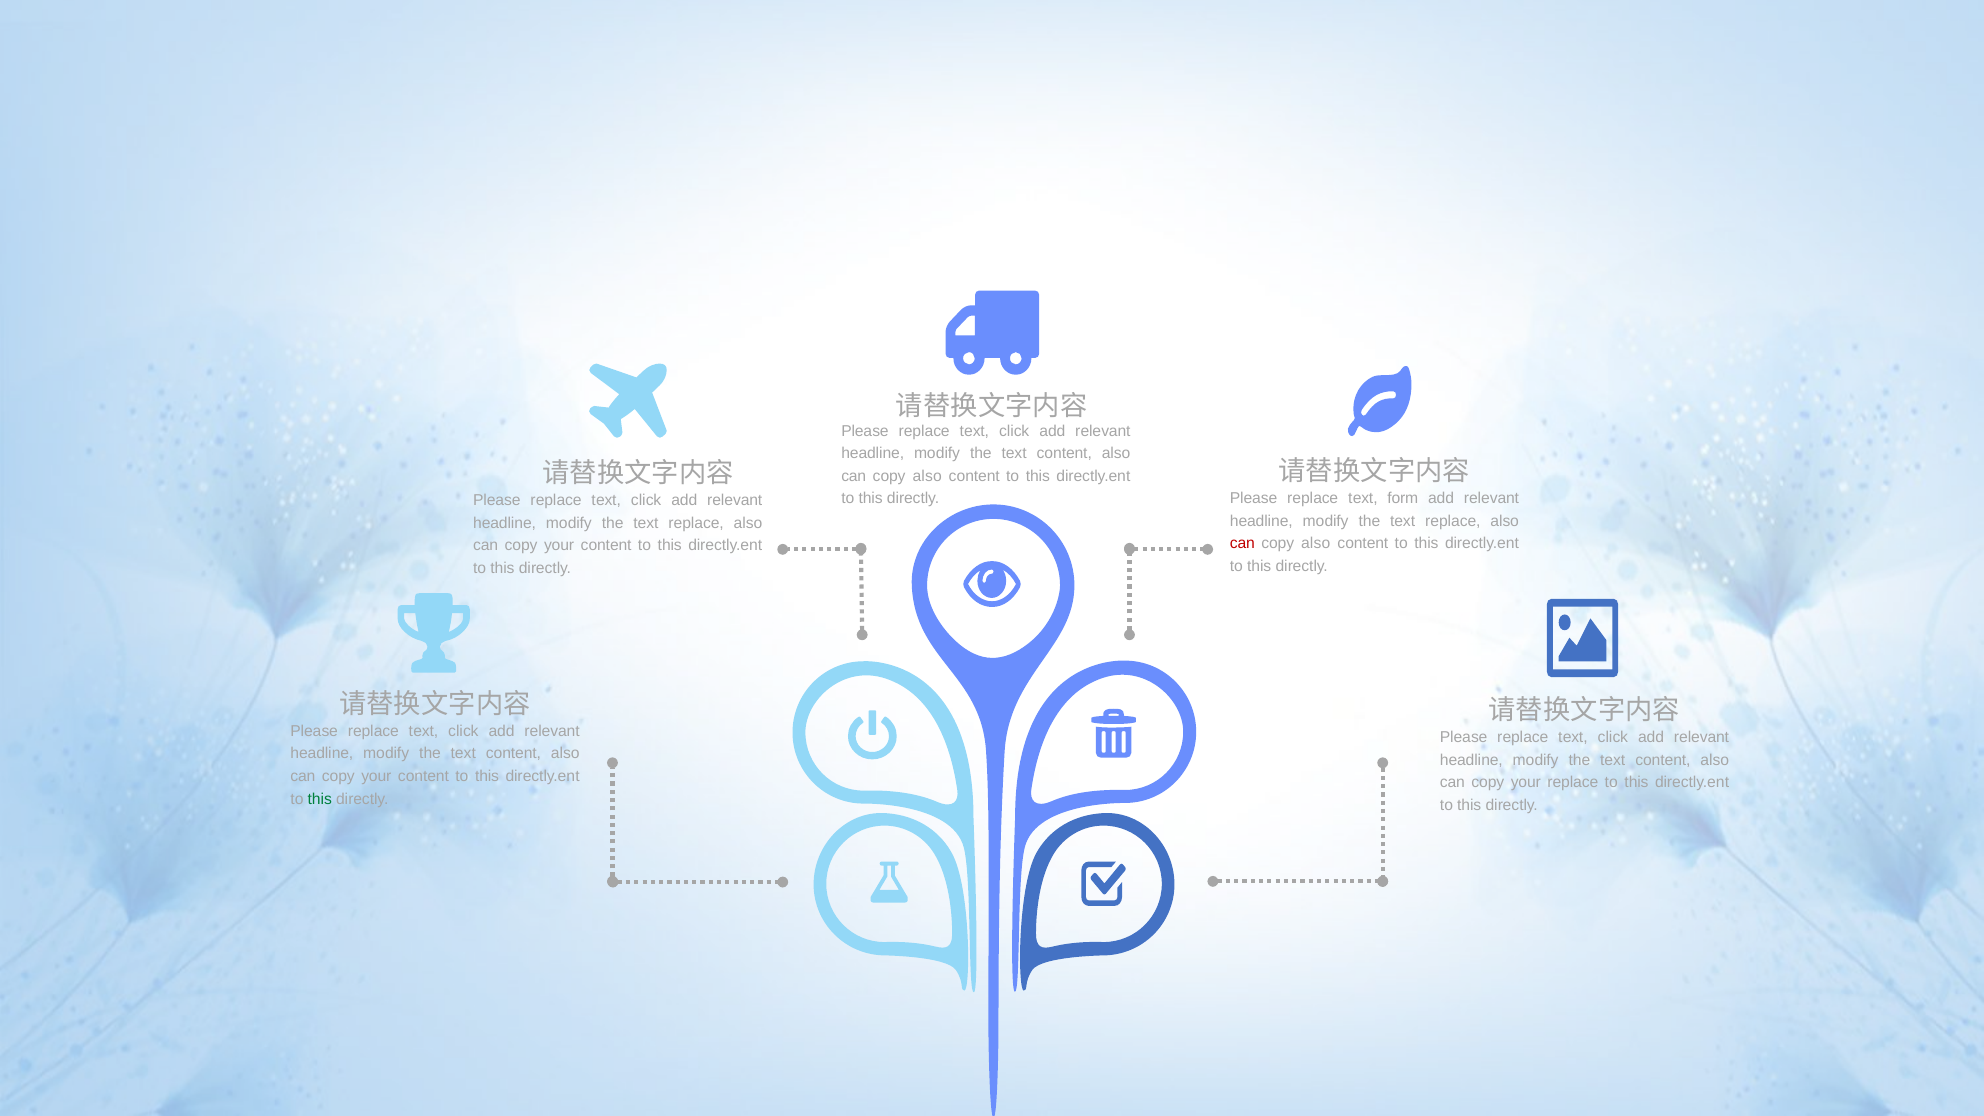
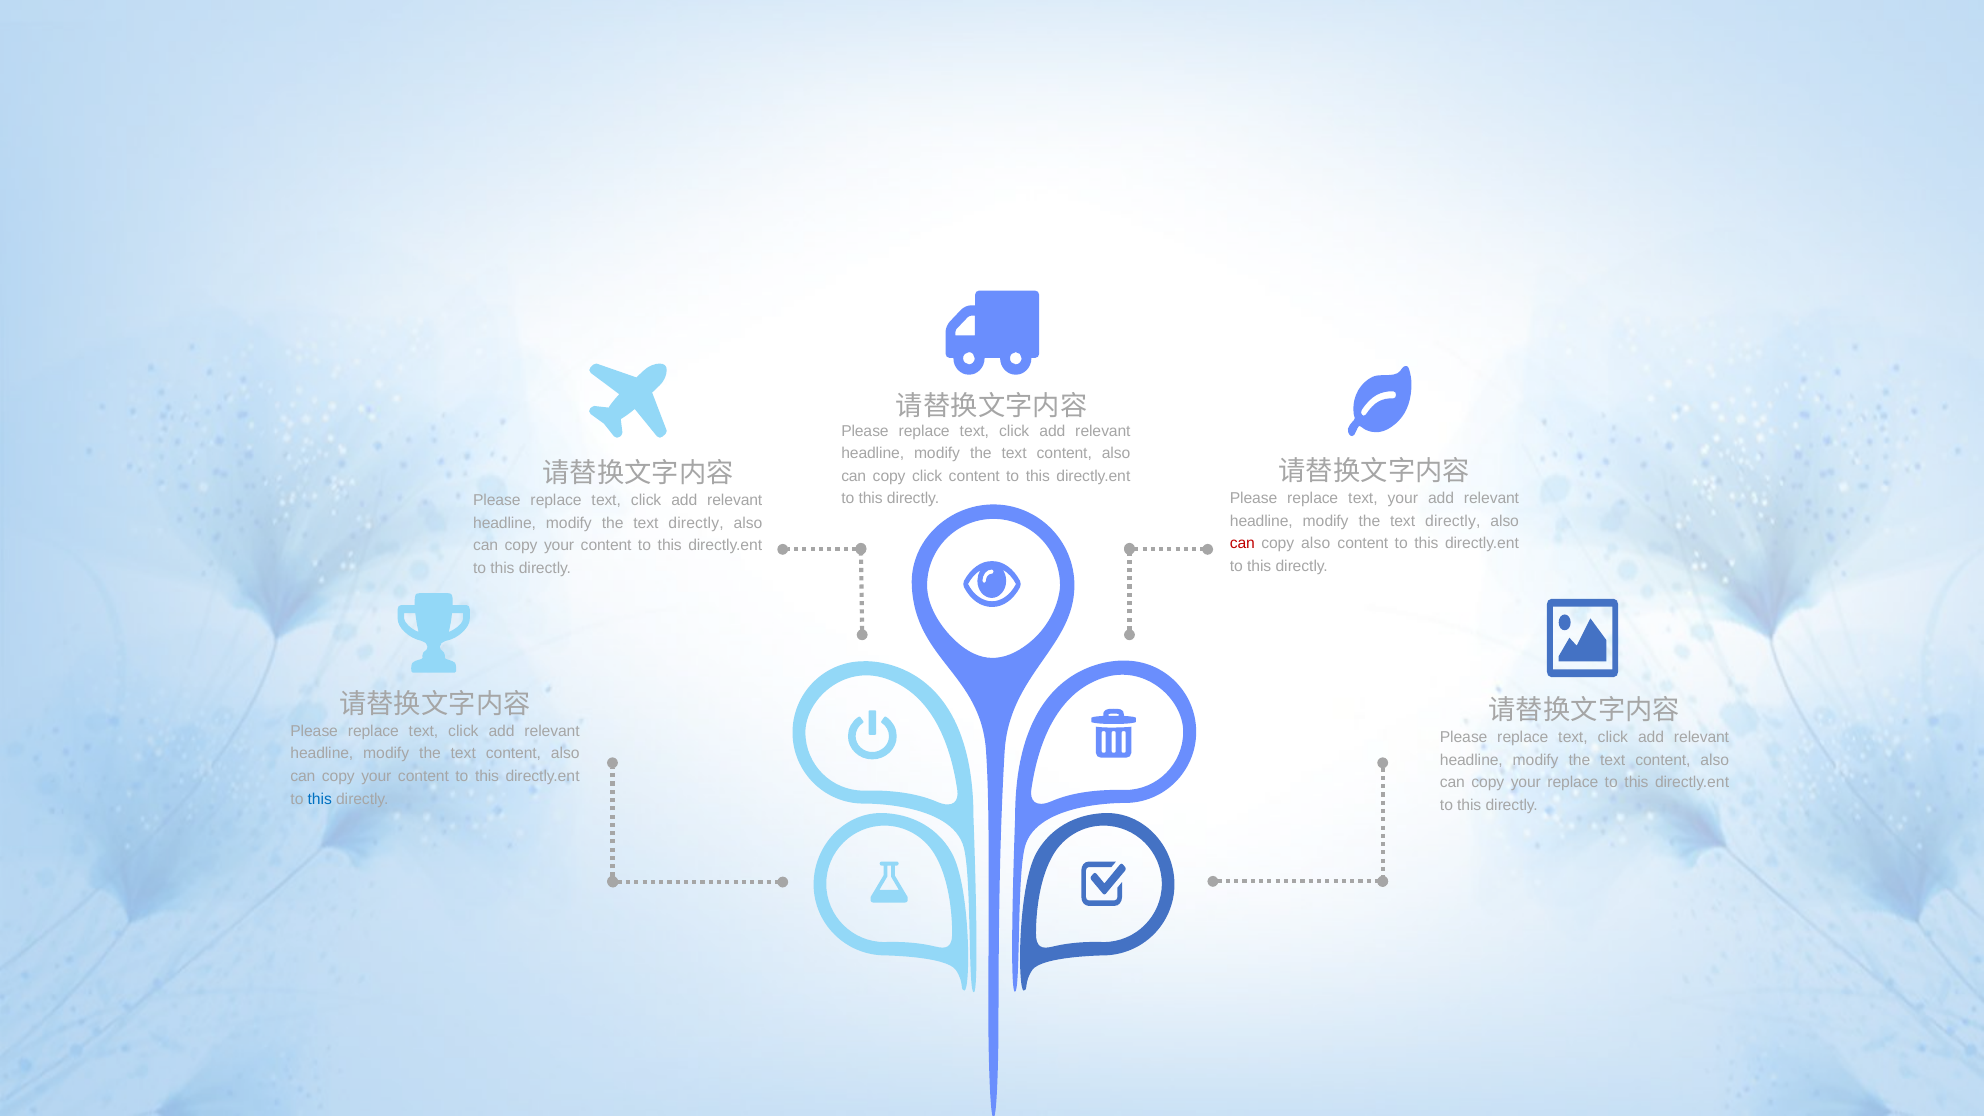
also: also -> click (927, 476)
text form: form -> your (1403, 499)
replace: replace -> directly (1453, 521)
replace: replace -> directly (696, 523)
this colour: green -> blue (320, 799)
